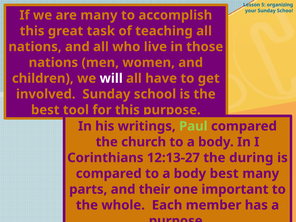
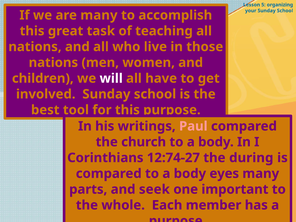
Paul colour: light green -> pink (193, 126)
12:13-27: 12:13-27 -> 12:74-27 (173, 158)
body best: best -> eyes (224, 174)
their: their -> seek (154, 189)
